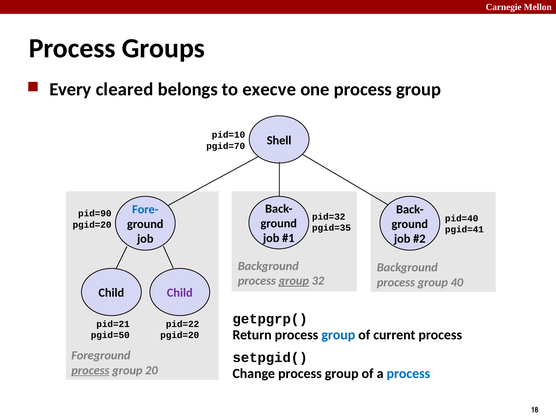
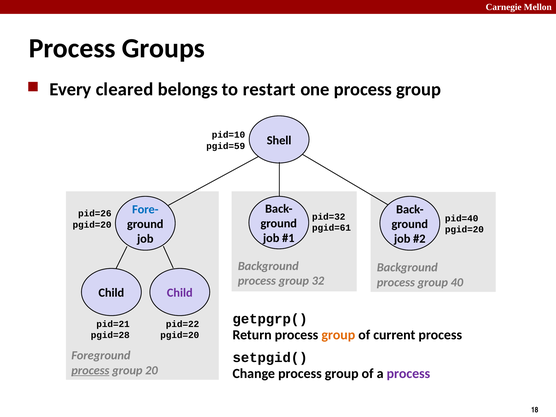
execve: execve -> restart (269, 89)
pgid=70: pgid=70 -> pgid=59 (226, 146)
pid=90: pid=90 -> pid=26 (95, 214)
pgid=35: pgid=35 -> pgid=61 (331, 228)
pgid=41: pgid=41 -> pgid=20 (464, 229)
group underline: present -> none (294, 281)
group colour: blue -> orange (338, 335)
pgid=50: pgid=50 -> pgid=28 (110, 335)
process colour: blue -> purple (408, 374)
